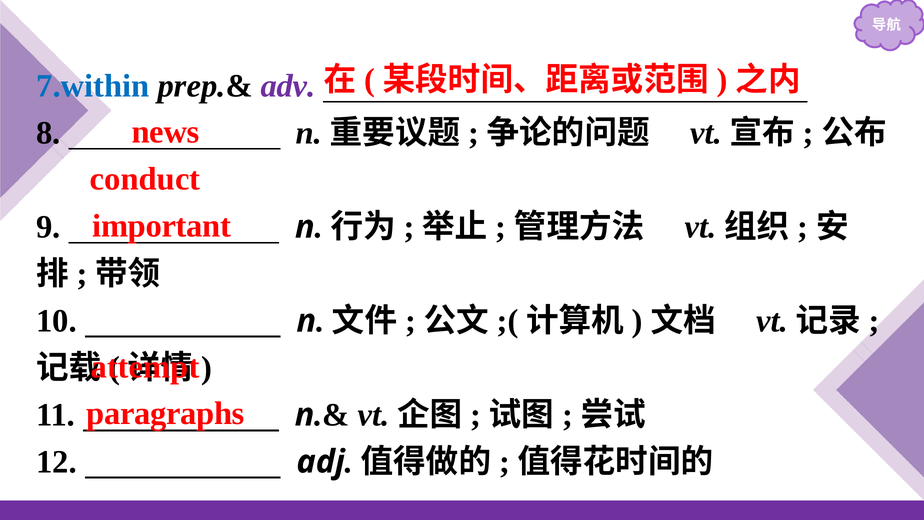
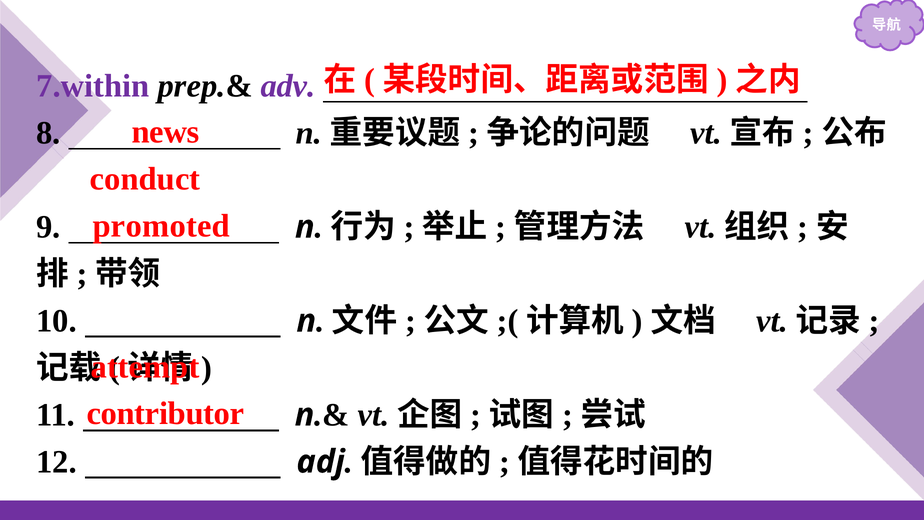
7.within colour: blue -> purple (93, 86)
important: important -> promoted (161, 226)
paragraphs: paragraphs -> contributor (165, 413)
